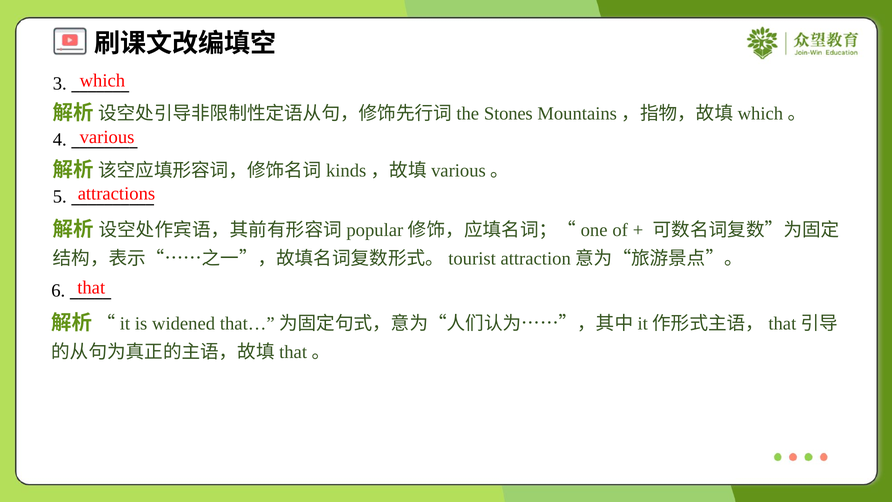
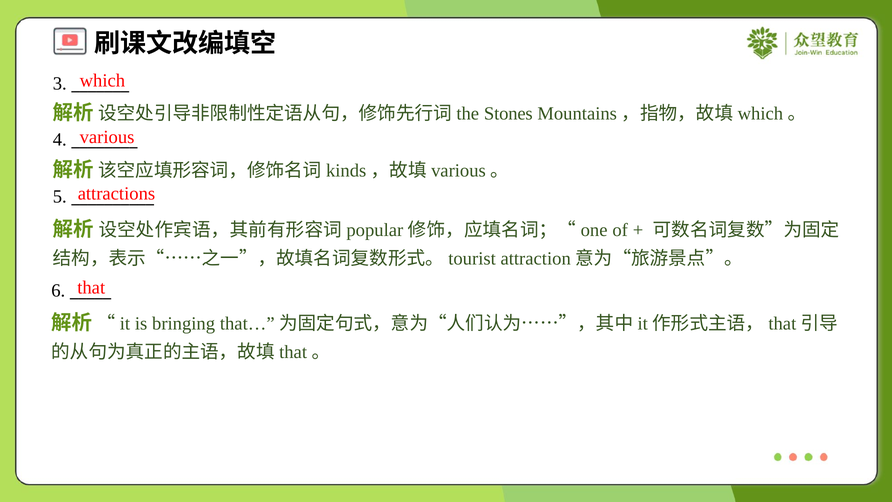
widened: widened -> bringing (184, 324)
